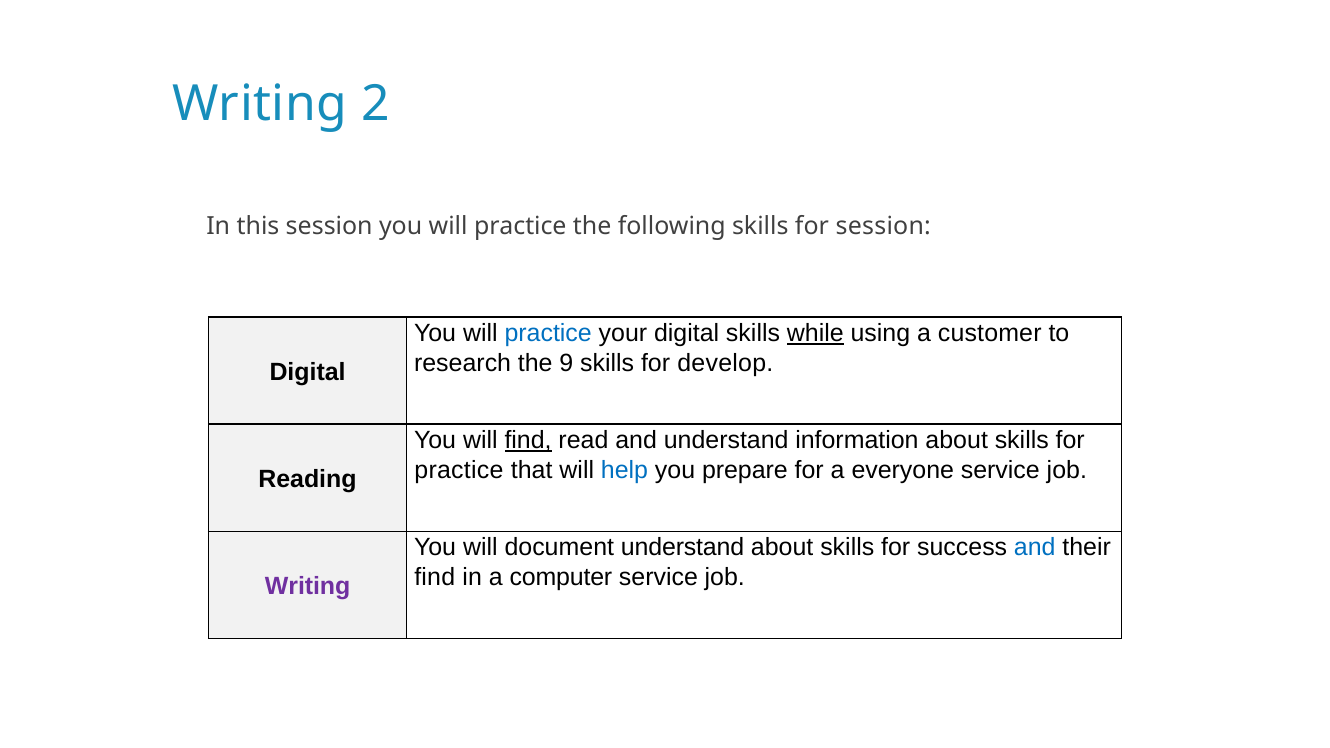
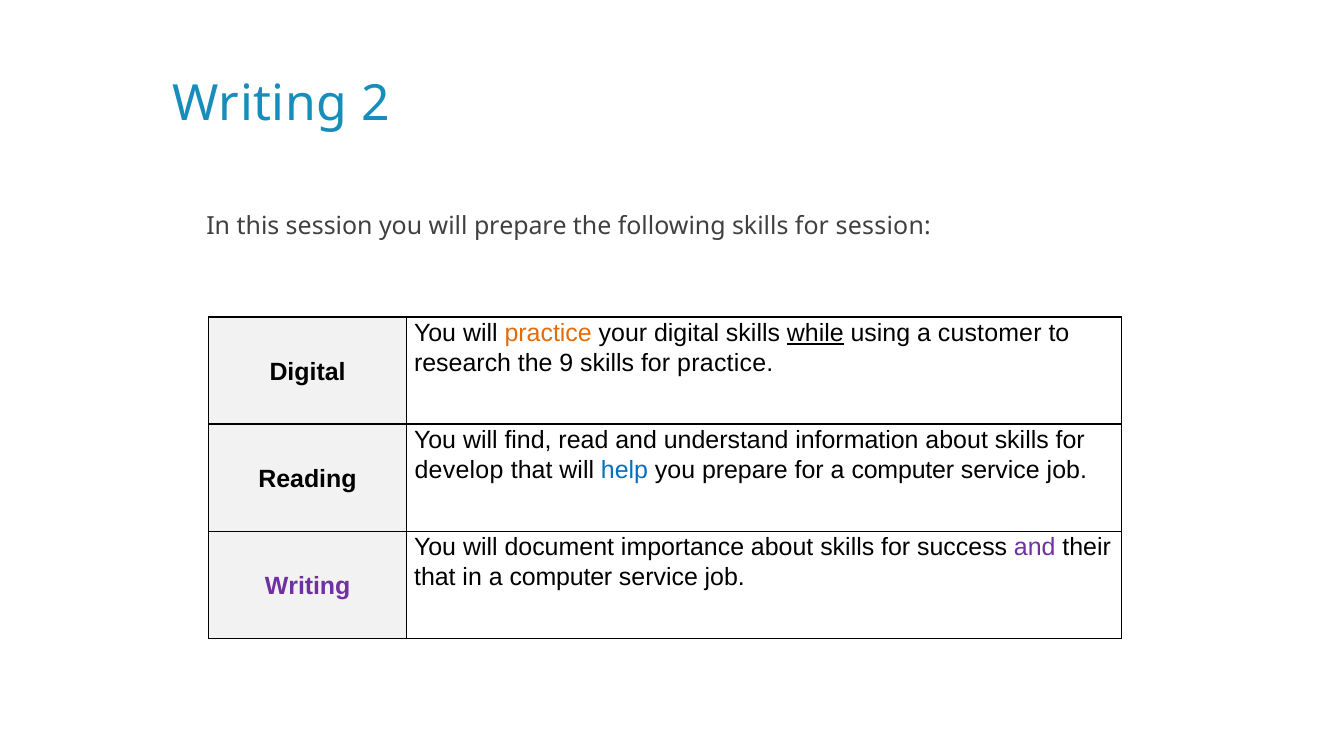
session you will practice: practice -> prepare (520, 227)
practice colour: blue -> orange (548, 333)
for develop: develop -> practice (725, 363)
find underline: present -> none (528, 440)
practice: practice -> develop (459, 470)
for a everyone: everyone -> computer (903, 470)
document understand: understand -> importance (683, 547)
and colour: blue -> purple (1035, 547)
find: find -> that (435, 577)
